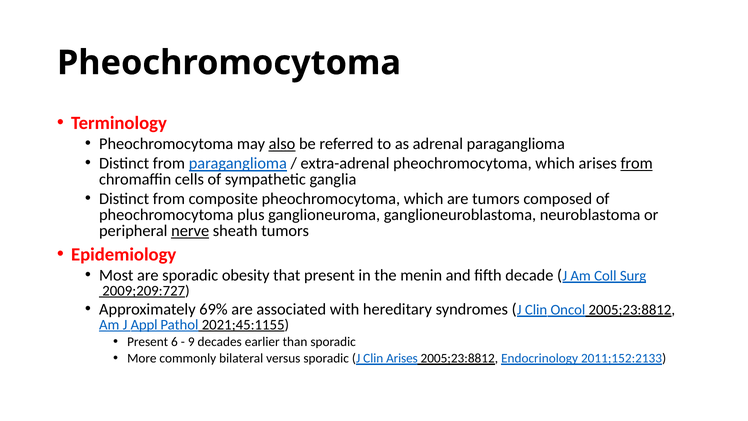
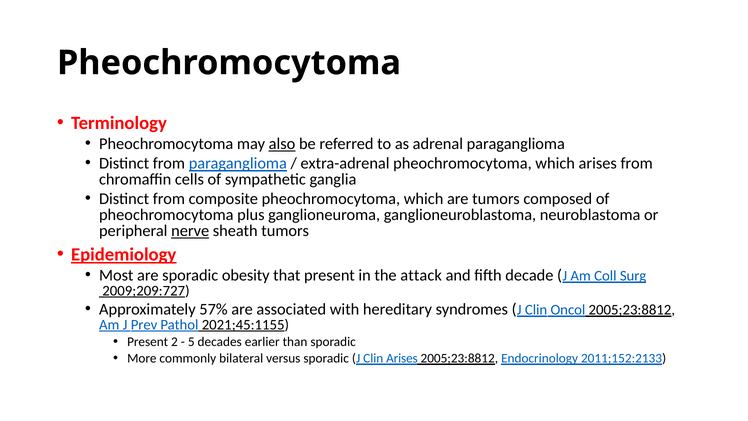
from underline: present -> none (637, 163)
Epidemiology underline: none -> present (124, 255)
menin: menin -> attack (421, 275)
69%: 69% -> 57% (213, 309)
Appl: Appl -> Prev (144, 324)
6: 6 -> 2 (174, 342)
9: 9 -> 5 (191, 342)
